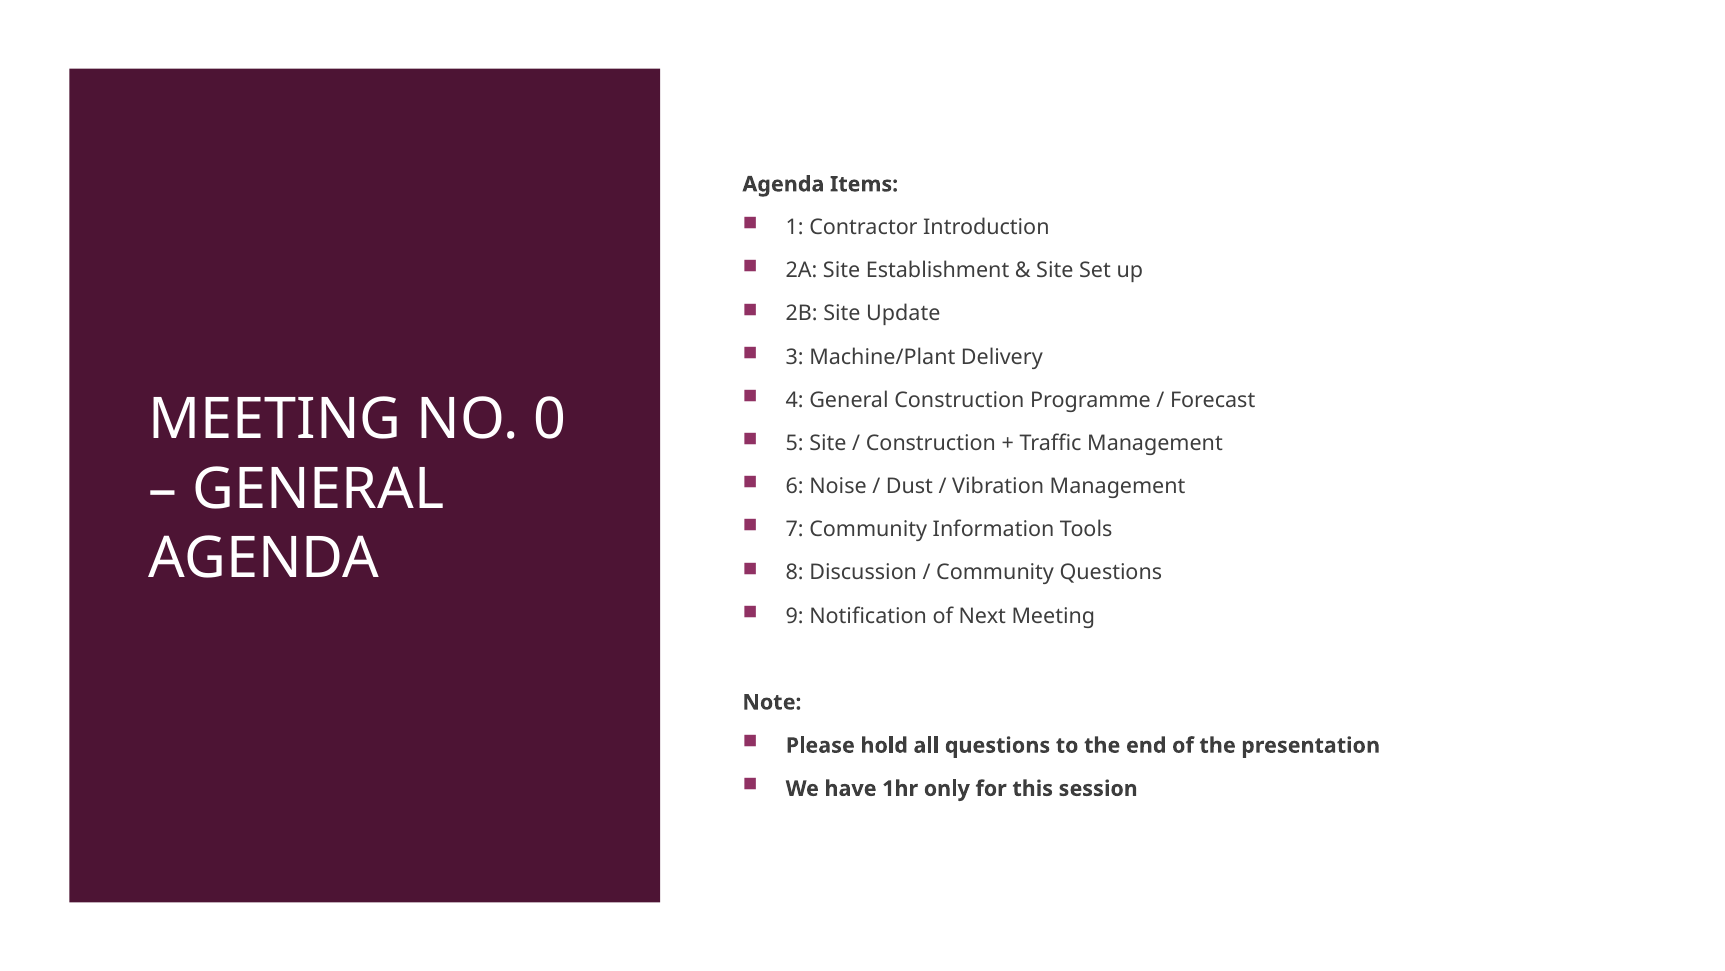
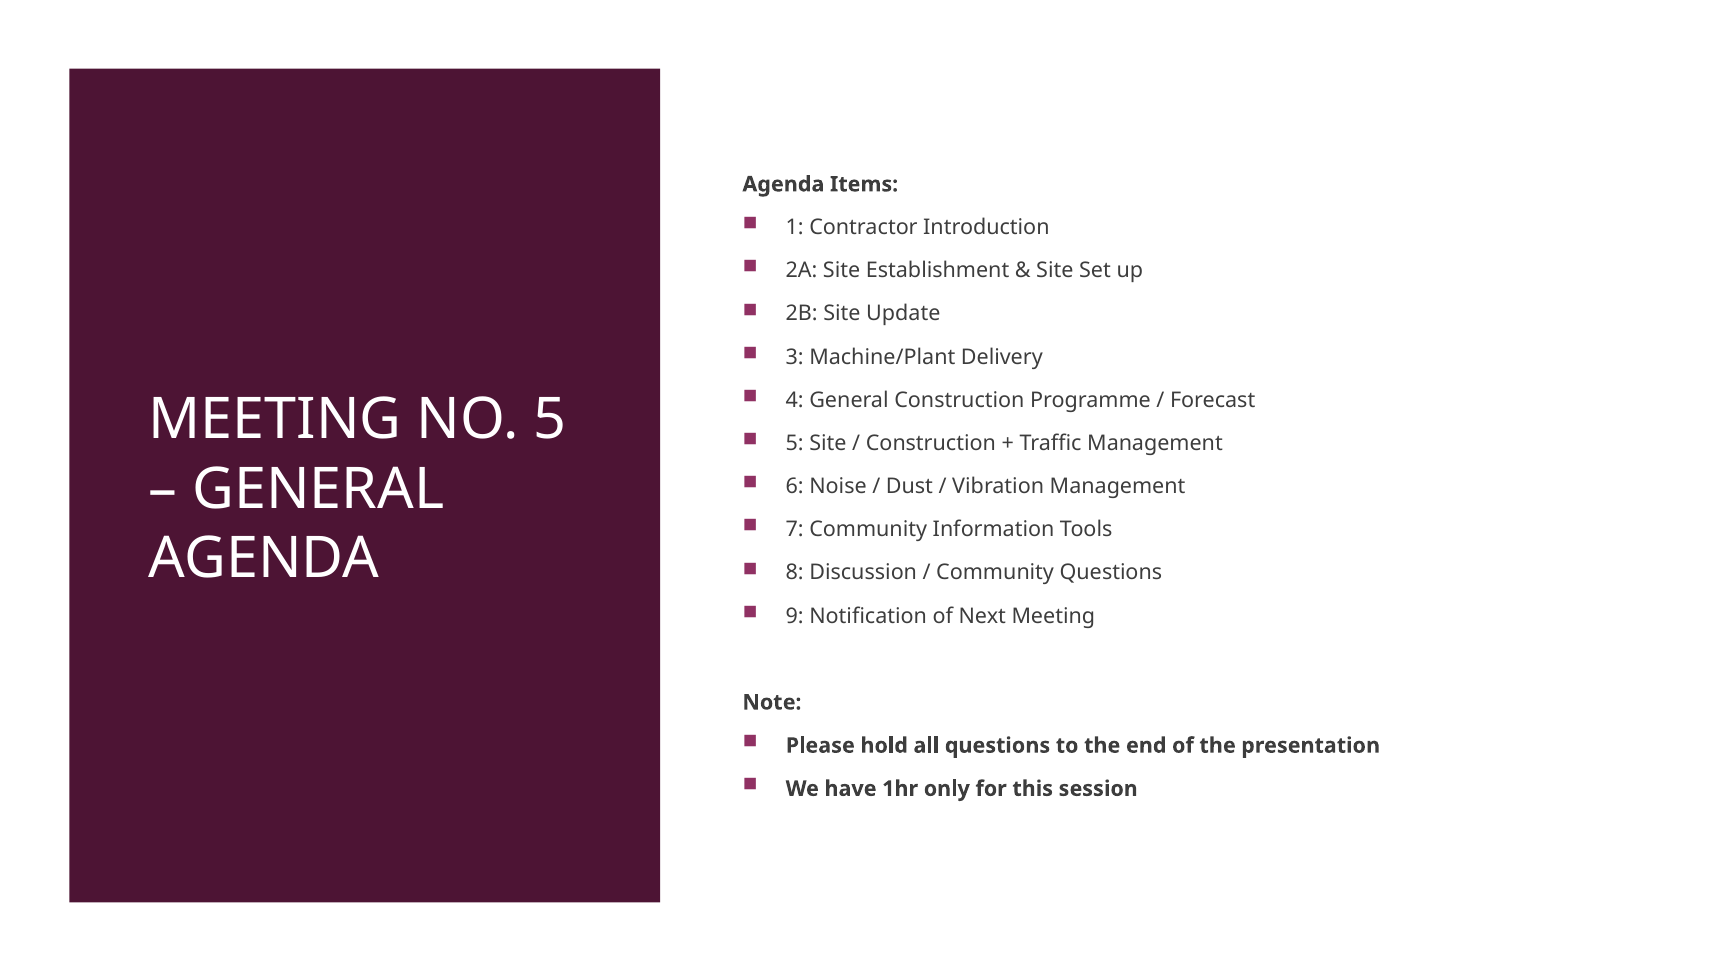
NO 0: 0 -> 5 (550, 420)
